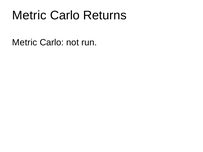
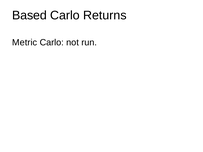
Metric: Metric -> Based (29, 15)
